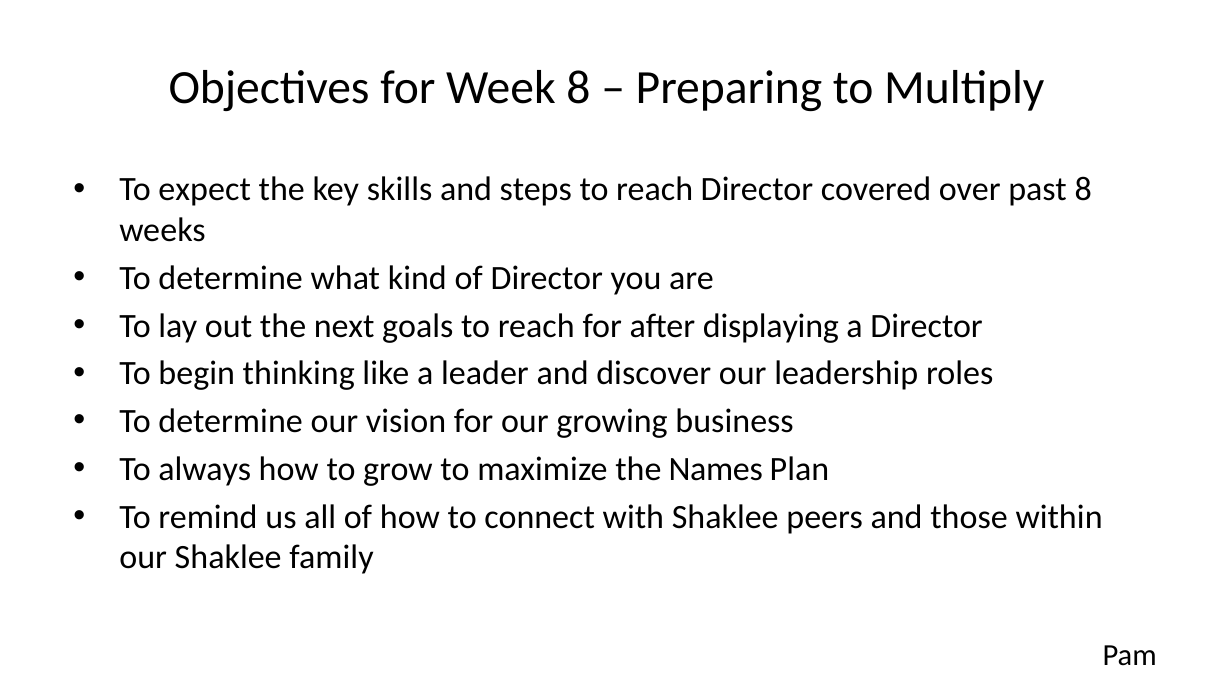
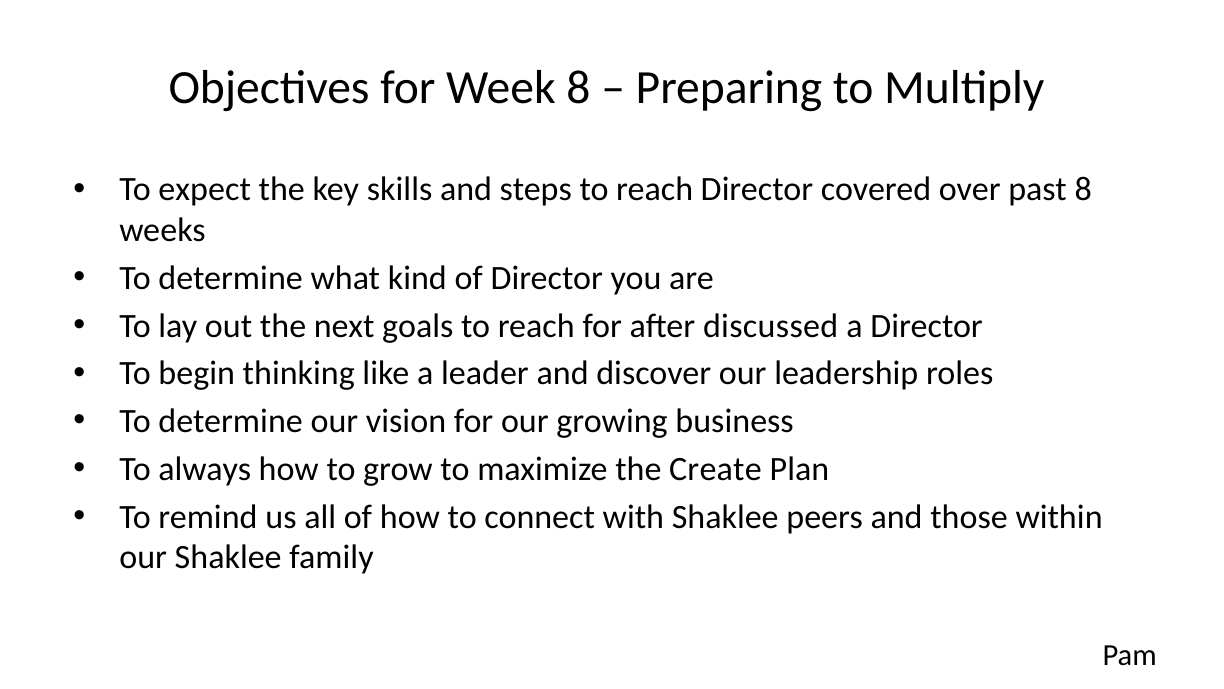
displaying: displaying -> discussed (771, 326)
Names: Names -> Create (715, 469)
